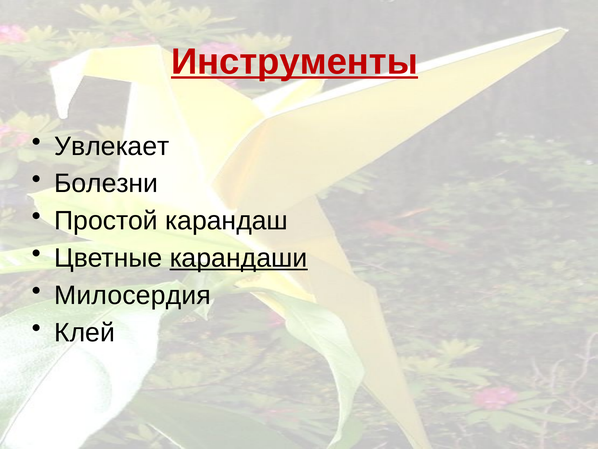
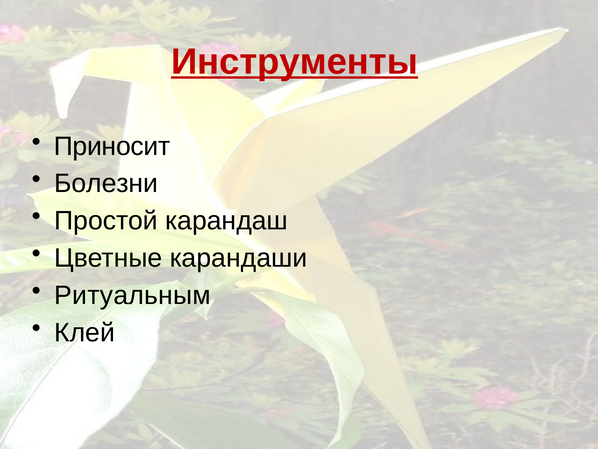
Увлекает: Увлекает -> Приносит (112, 146)
карандаши underline: present -> none (239, 258)
Милосердия: Милосердия -> Ритуальным (133, 295)
